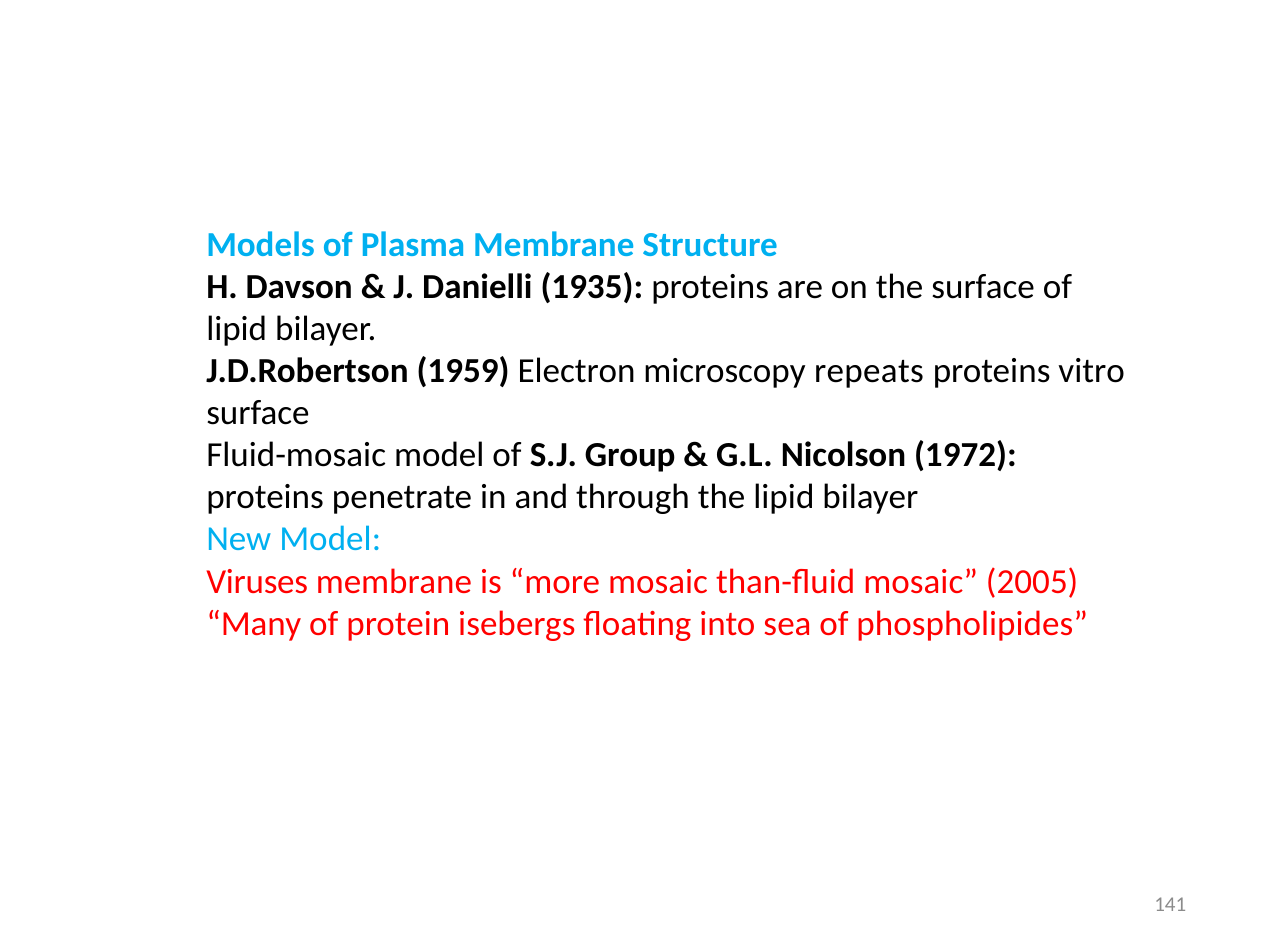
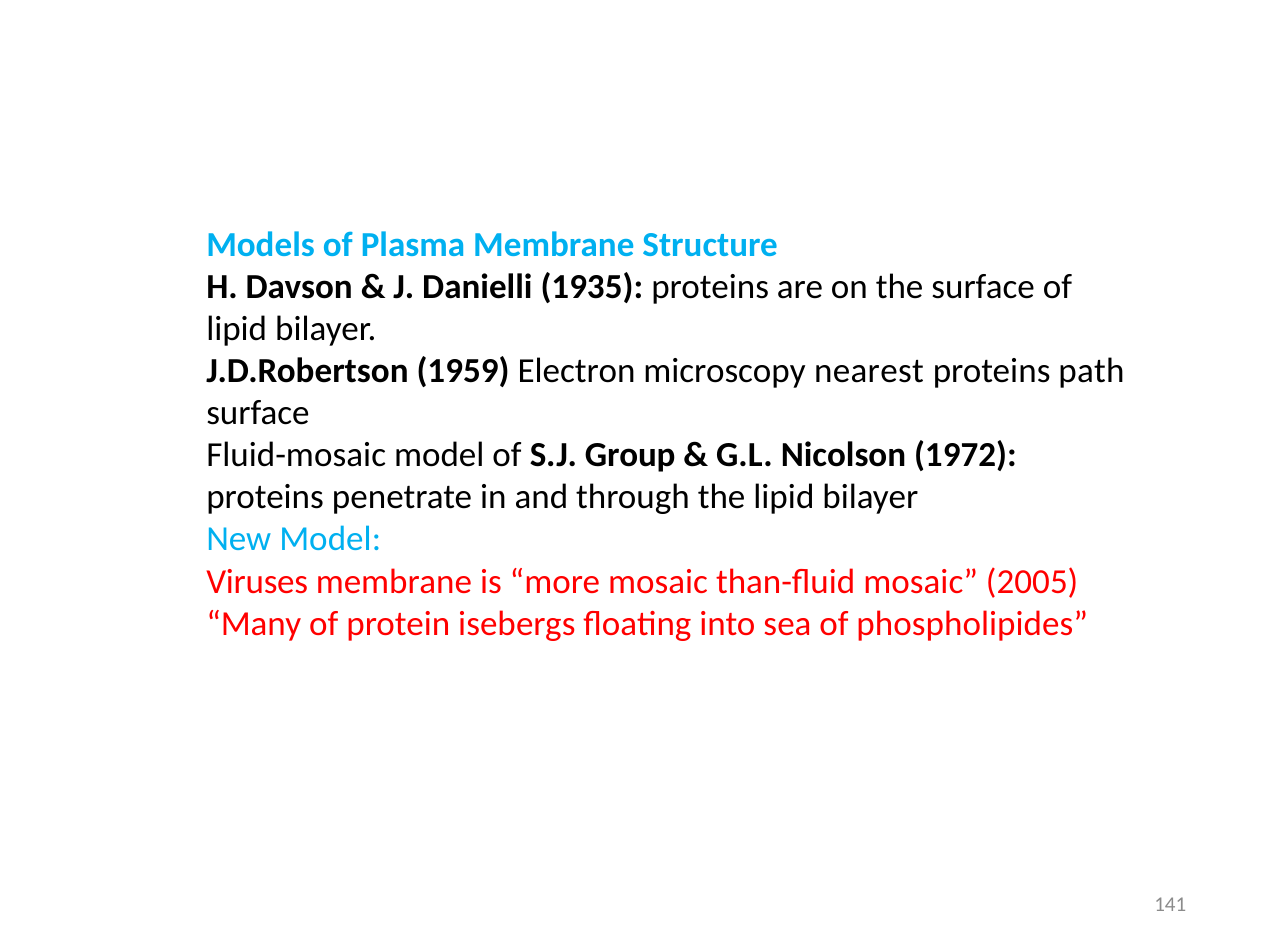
repeats: repeats -> nearest (869, 371)
vitro: vitro -> path (1091, 371)
